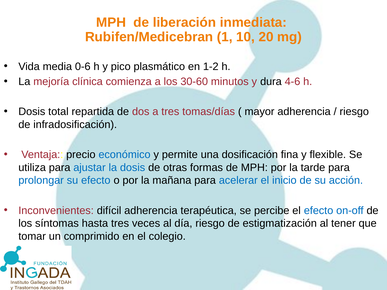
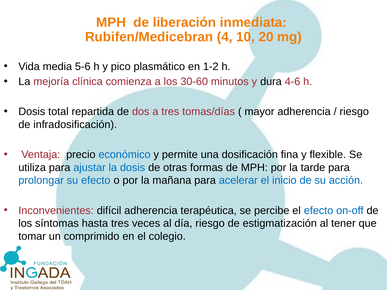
1: 1 -> 4 (225, 37)
0-6: 0-6 -> 5-6 (83, 67)
